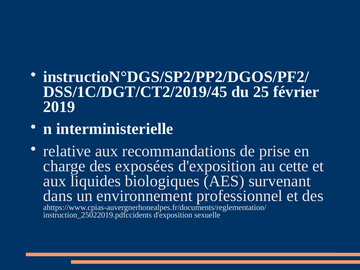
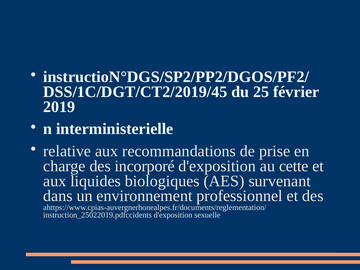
exposées: exposées -> incorporé (145, 166)
